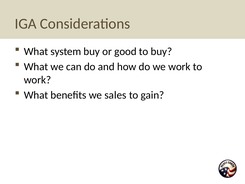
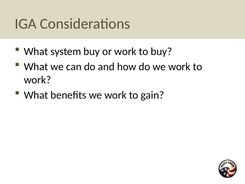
or good: good -> work (125, 51)
benefits we sales: sales -> work (116, 95)
